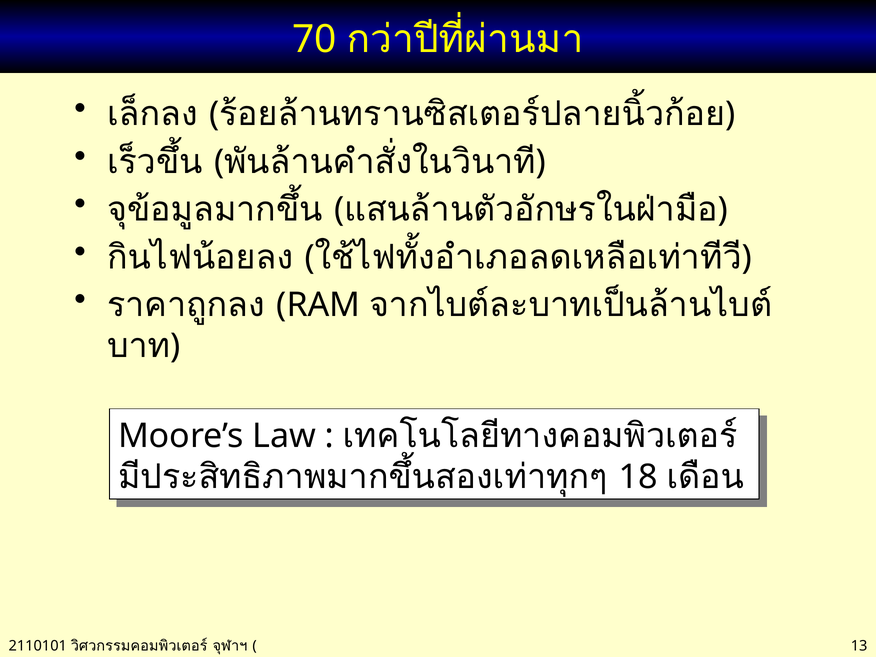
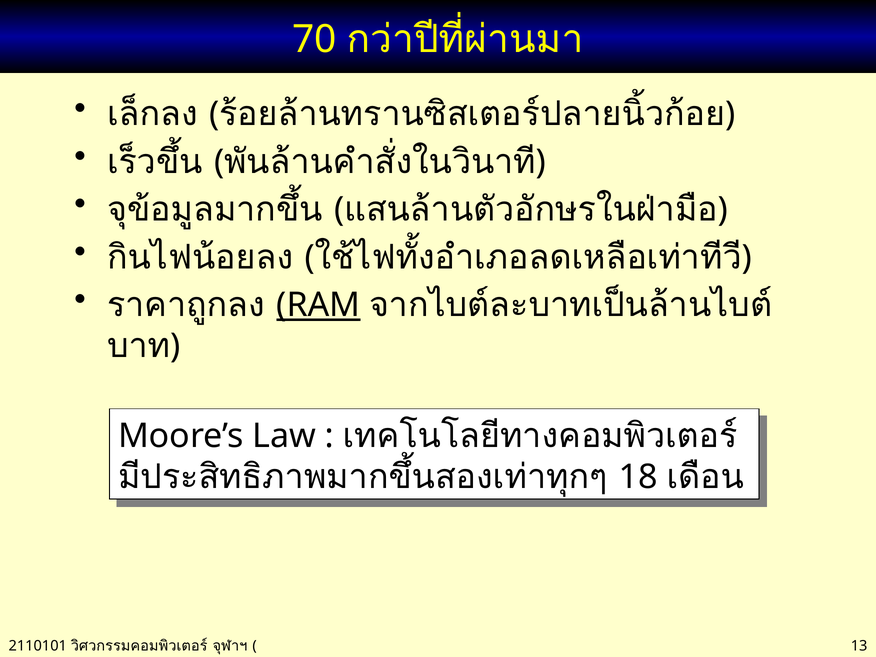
RAM underline: none -> present (318, 305)
